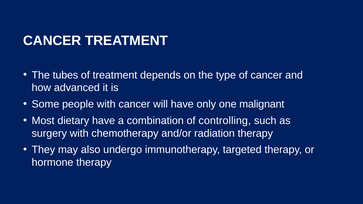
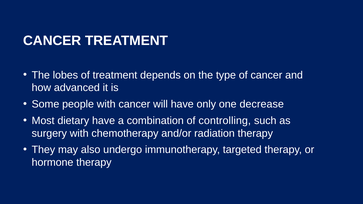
tubes: tubes -> lobes (65, 75)
malignant: malignant -> decrease (262, 104)
